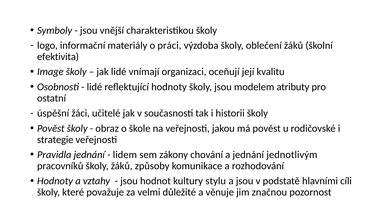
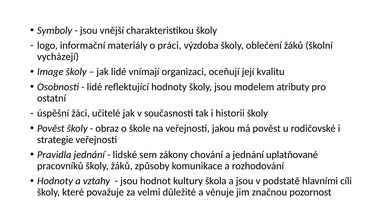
efektivita: efektivita -> vycházejí (58, 57)
lidem: lidem -> lidské (125, 154)
jednotlivým: jednotlivým -> uplatňované (292, 154)
stylu: stylu -> škola (216, 181)
